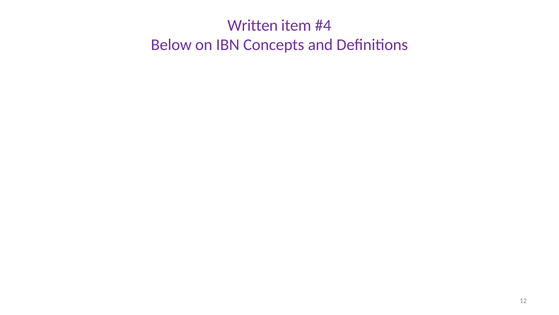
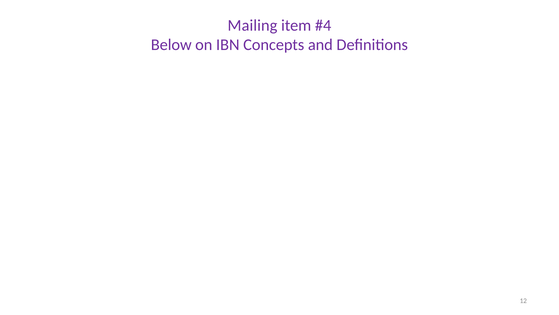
Written: Written -> Mailing (252, 25)
